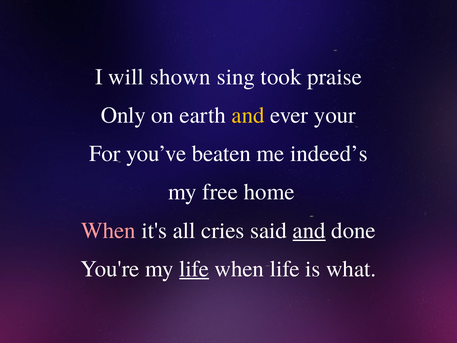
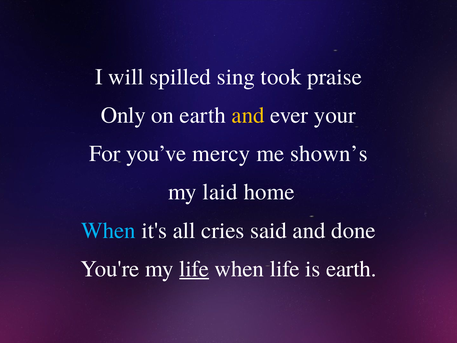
shown: shown -> spilled (180, 77)
beaten: beaten -> mercy (221, 154)
indeed’s: indeed’s -> shown’s (329, 154)
free: free -> laid (220, 192)
When colour: pink -> light blue (108, 230)
and underline: present -> none (309, 230)
is what: what -> earth (351, 269)
